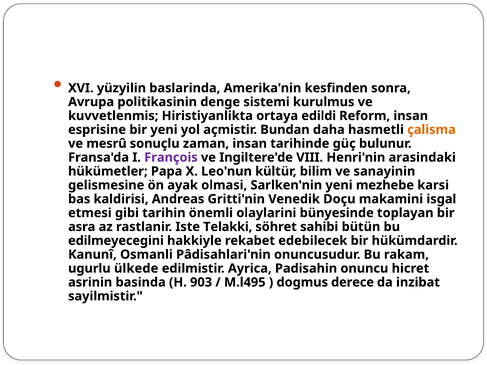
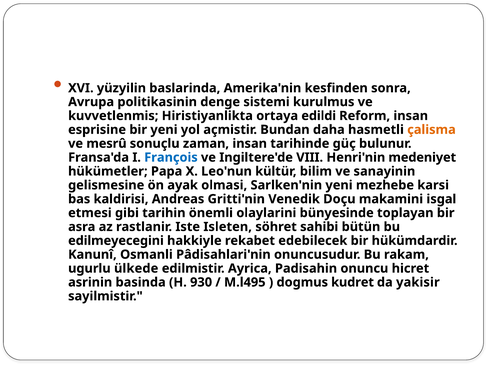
François colour: purple -> blue (171, 158)
arasindaki: arasindaki -> medeniyet (422, 158)
Telakki: Telakki -> Isleten (228, 227)
903: 903 -> 930 (201, 282)
derece: derece -> kudret (353, 282)
inzibat: inzibat -> yakisir (418, 282)
